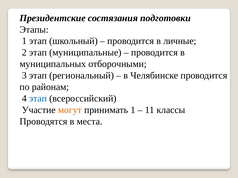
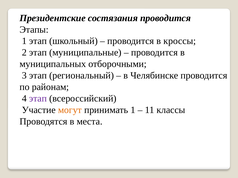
состязания подготовки: подготовки -> проводится (165, 18)
личные: личные -> кроссы (180, 41)
этап colour: blue -> purple (38, 99)
